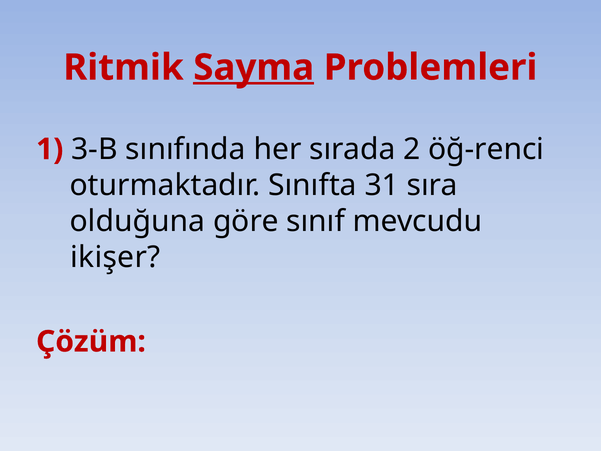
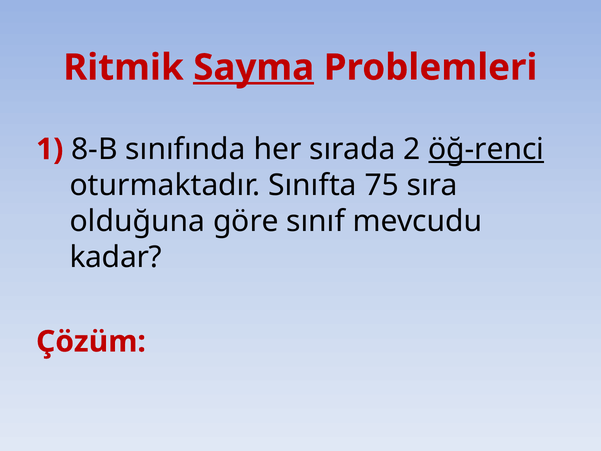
3-B: 3-B -> 8-B (94, 149)
öğ-renci underline: none -> present (486, 149)
31: 31 -> 75 (382, 185)
ikişer: ikişer -> kadar (116, 257)
